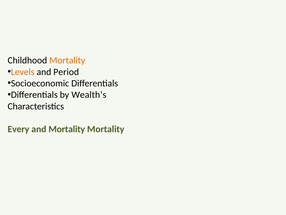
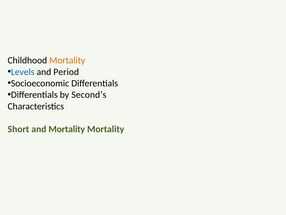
Levels colour: orange -> blue (23, 72)
Wealth’s: Wealth’s -> Second’s (89, 95)
Every: Every -> Short (18, 129)
